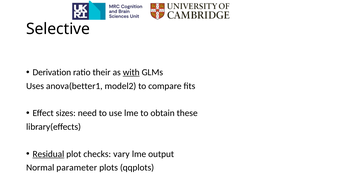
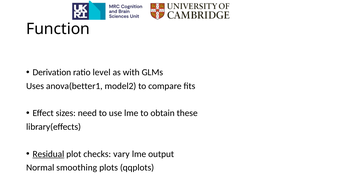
Selective: Selective -> Function (58, 29)
their: their -> level (102, 72)
with underline: present -> none (131, 72)
parameter: parameter -> smoothing (77, 168)
